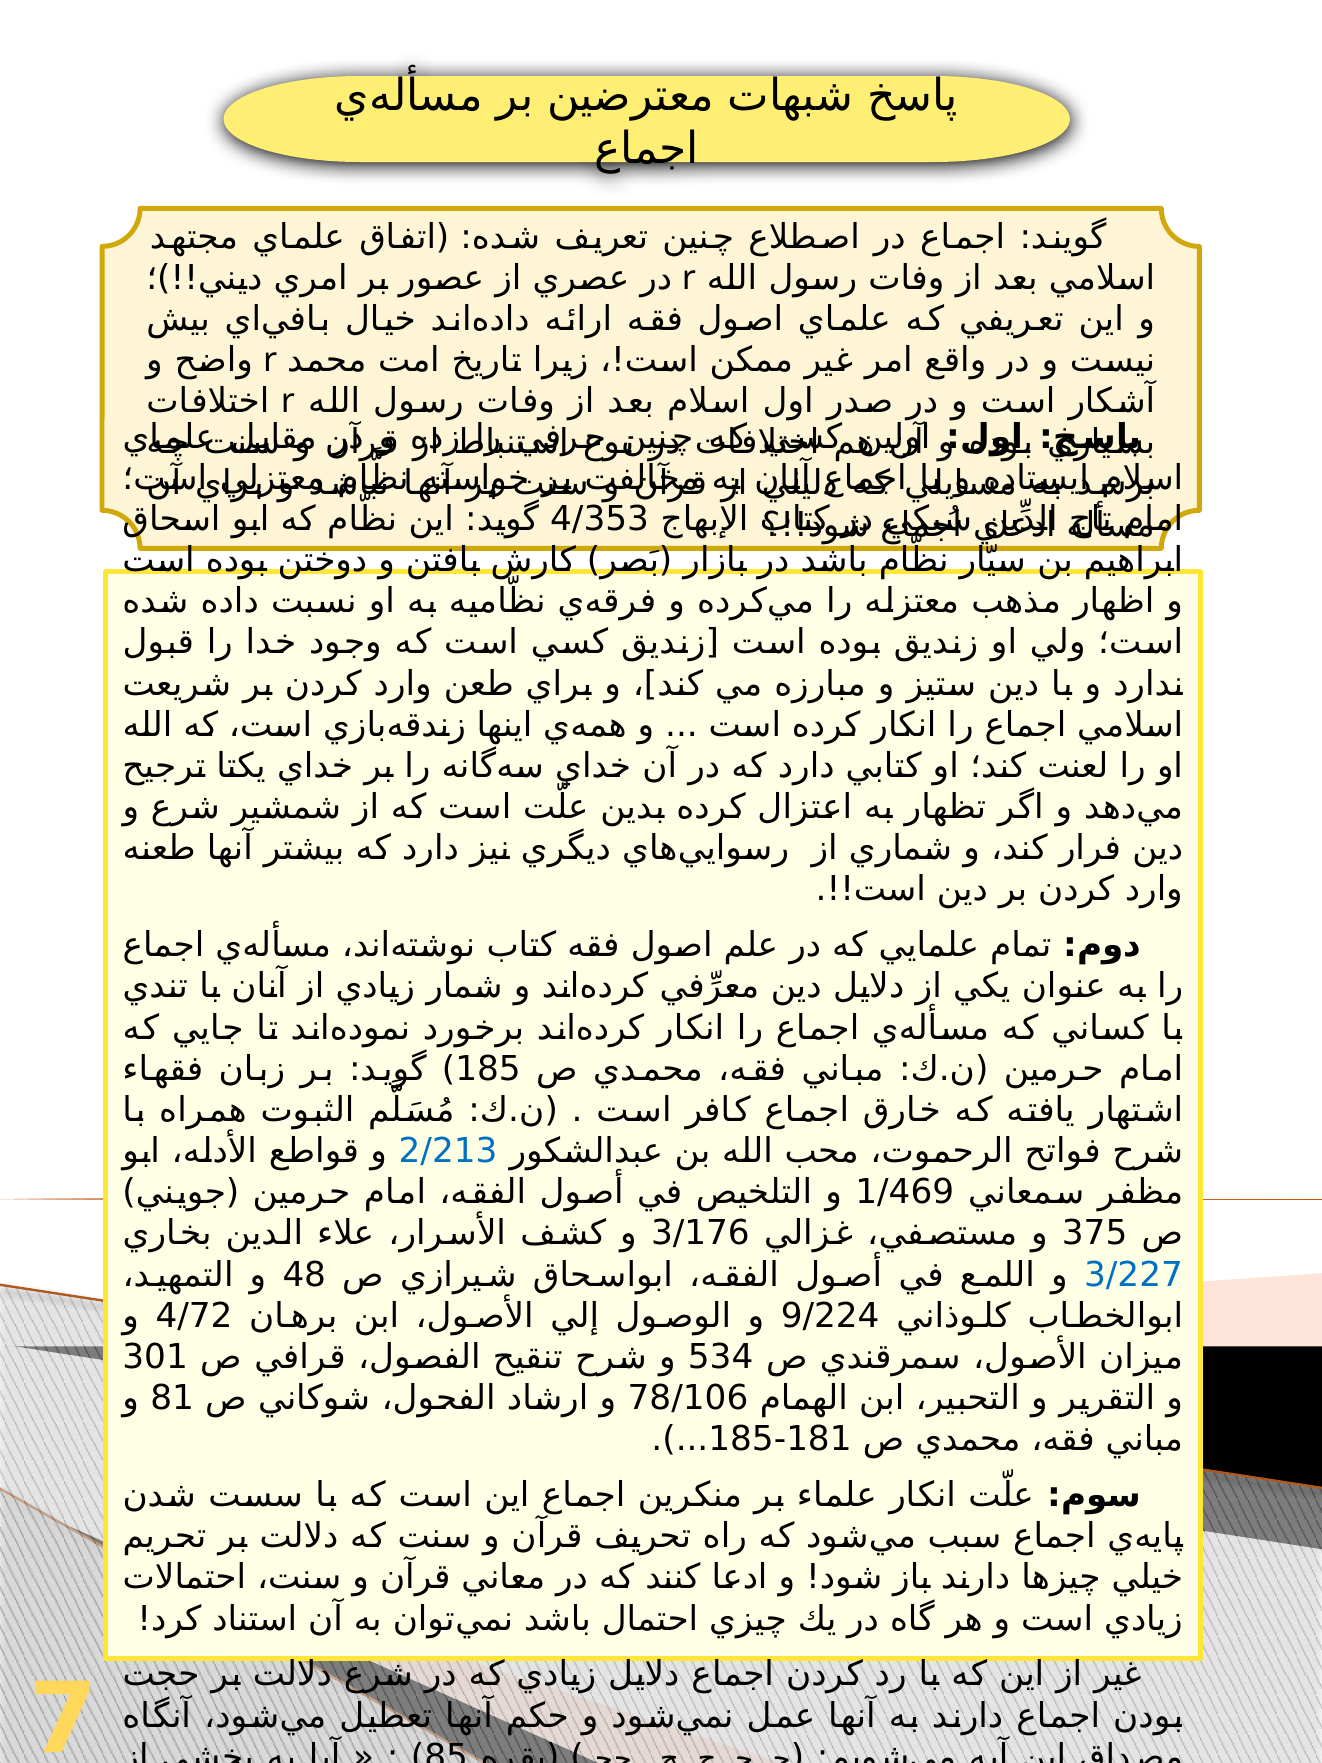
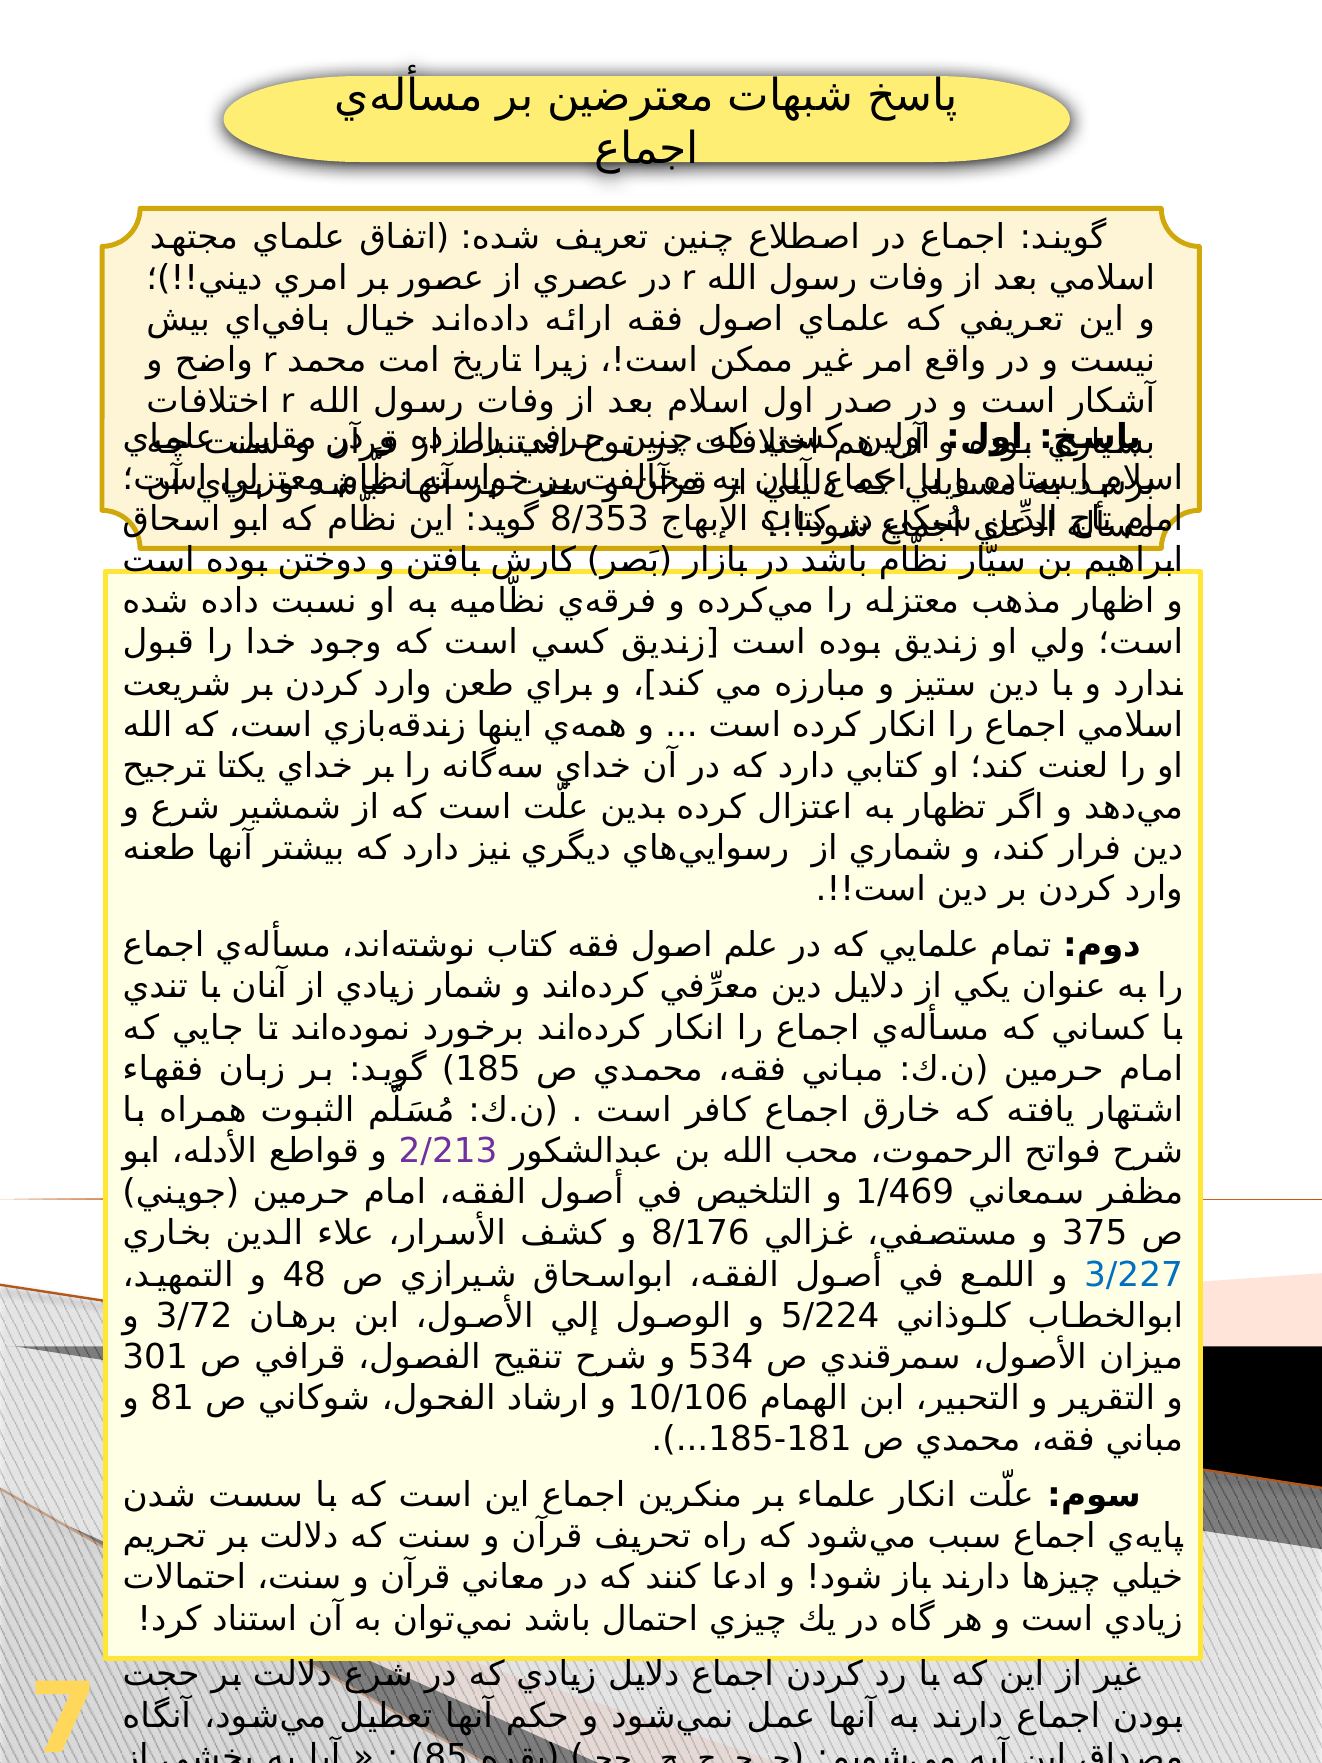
4/353: 4/353 -> 8/353 (600, 519)
2/213 colour: blue -> purple (448, 1151)
3/176: 3/176 -> 8/176 (700, 1233)
4/72: 4/72 -> 3/72 (194, 1316)
9/224: 9/224 -> 5/224 (830, 1316)
78/106: 78/106 -> 10/106 (688, 1398)
